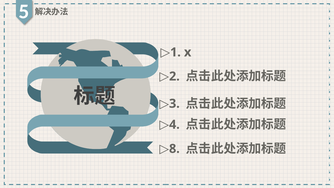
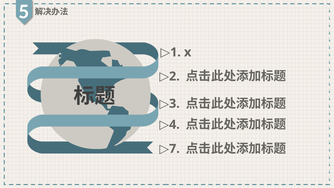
8: 8 -> 7 (174, 149)
